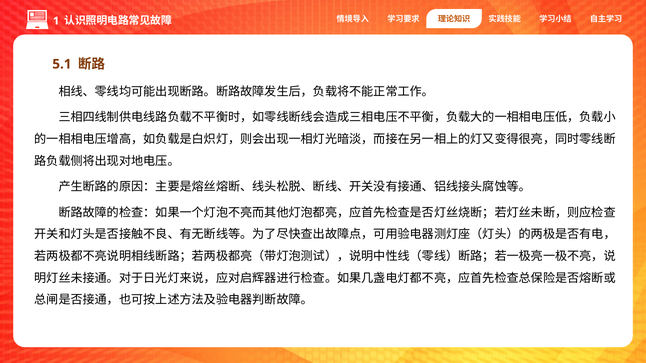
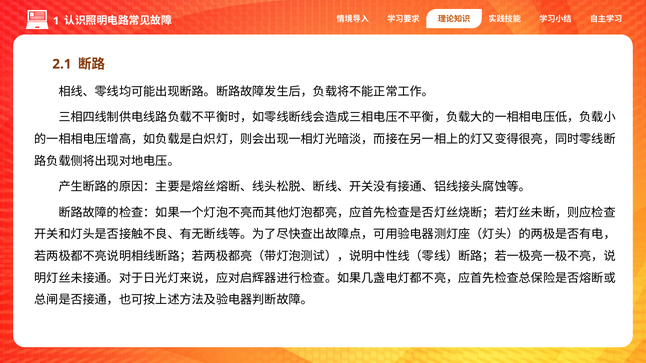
5.1: 5.1 -> 2.1 (62, 64)
